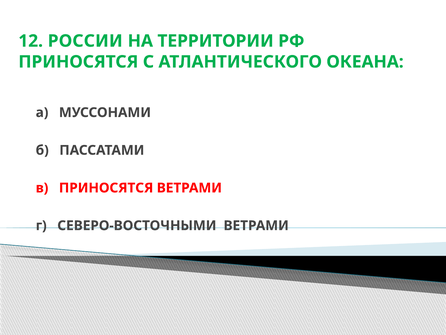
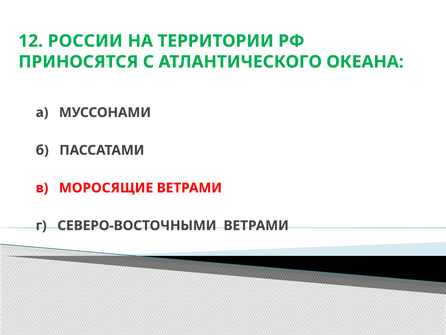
в ПРИНОСЯТСЯ: ПРИНОСЯТСЯ -> МОРОСЯЩИЕ (106, 188)
